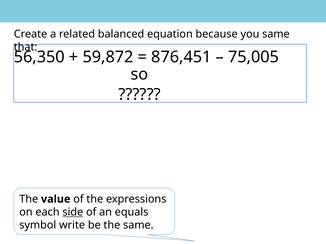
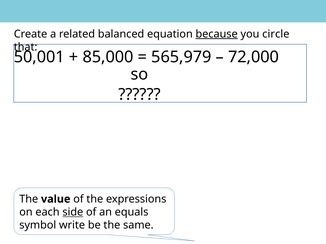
because underline: none -> present (217, 34)
you same: same -> circle (276, 34)
56,350: 56,350 -> 50,001 (39, 57)
59,872: 59,872 -> 85,000 (108, 57)
876,451: 876,451 -> 565,979 (181, 57)
75,005: 75,005 -> 72,000 (254, 57)
